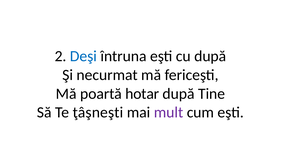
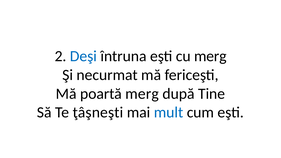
cu după: după -> merg (210, 56)
poartă hotar: hotar -> merg (142, 94)
mult colour: purple -> blue (169, 112)
